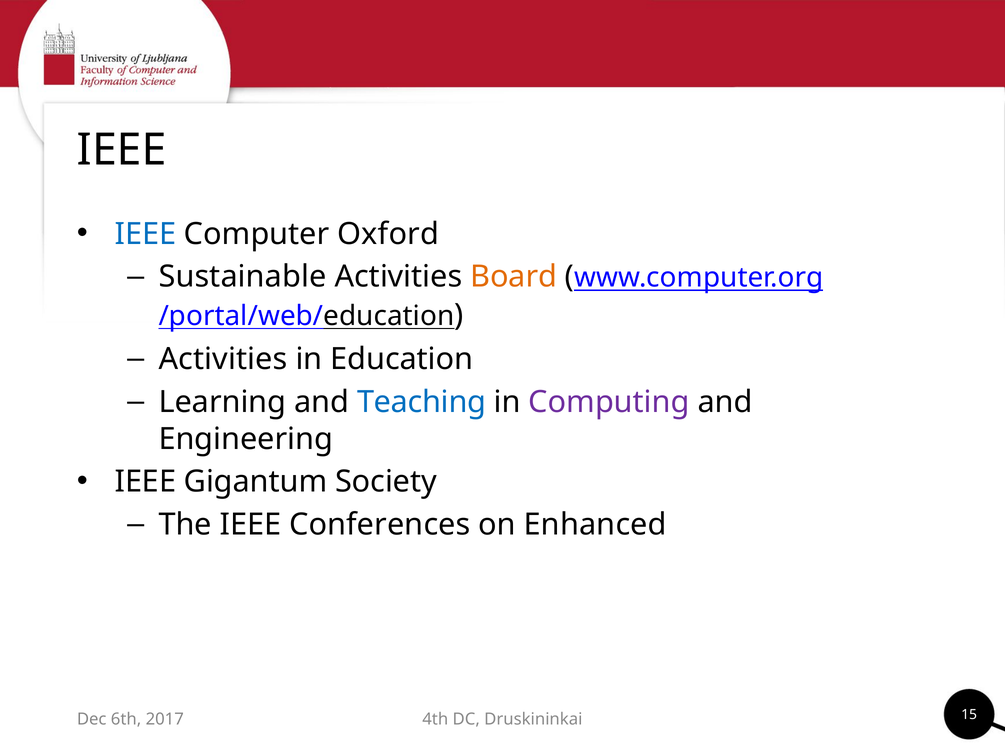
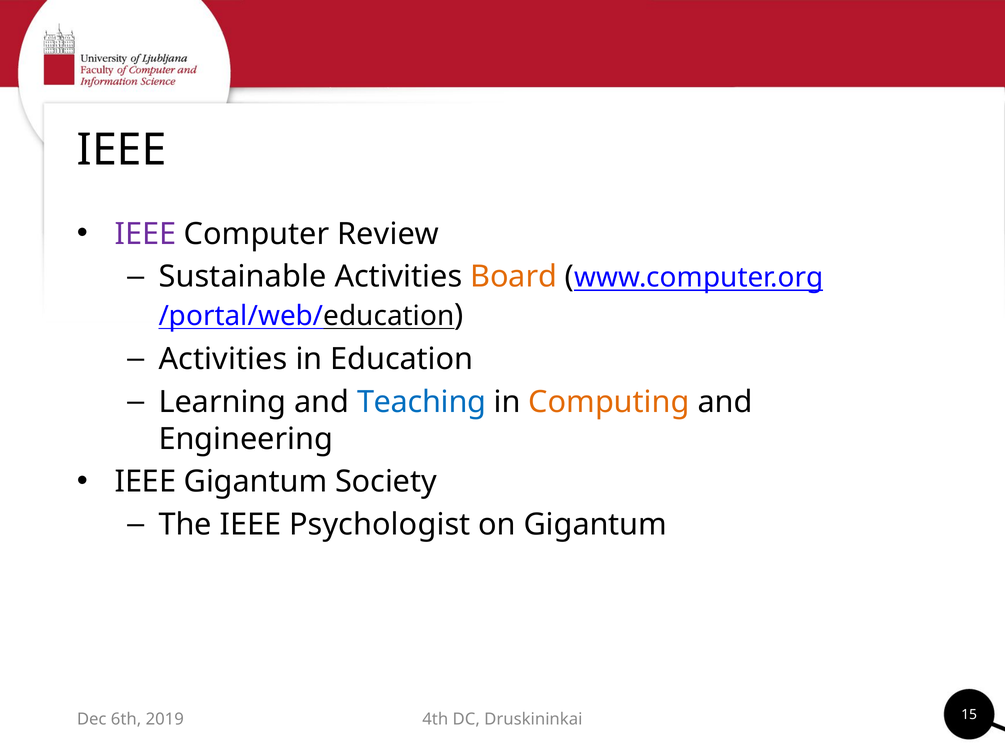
IEEE colour: blue -> purple (145, 234)
Oxford: Oxford -> Review (388, 234)
Computing colour: purple -> orange (609, 403)
Conferences: Conferences -> Psychologist (380, 525)
on Enhanced: Enhanced -> Gigantum (595, 525)
2017: 2017 -> 2019 (165, 720)
